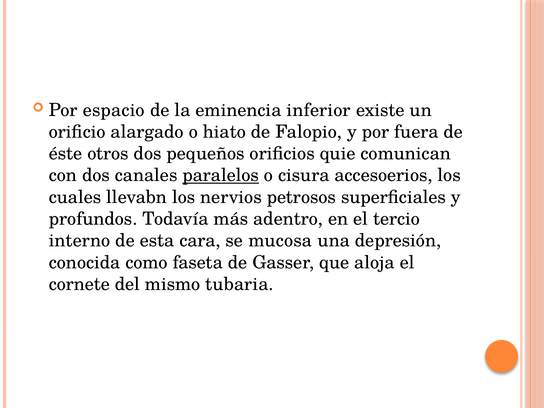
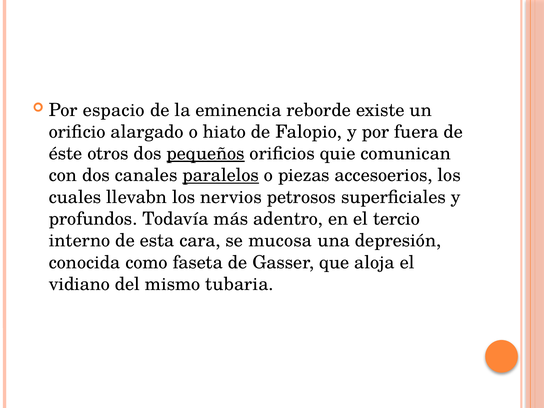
inferior: inferior -> reborde (319, 110)
pequeños underline: none -> present (206, 154)
cisura: cisura -> piezas (304, 175)
cornete: cornete -> vidiano (79, 284)
